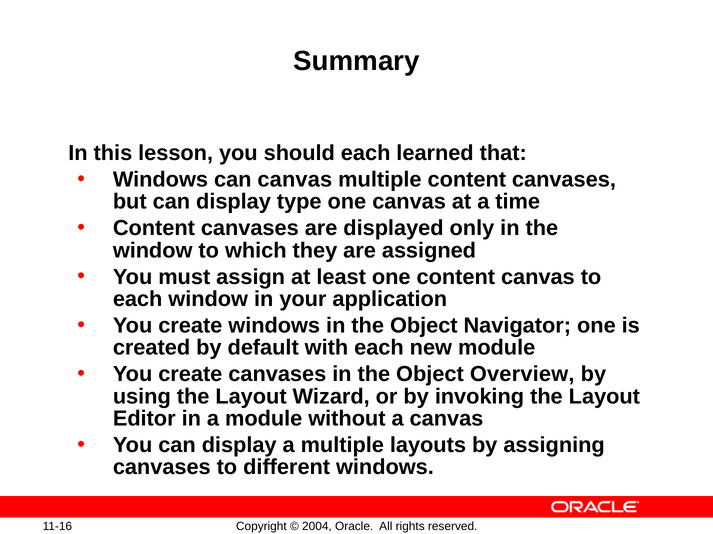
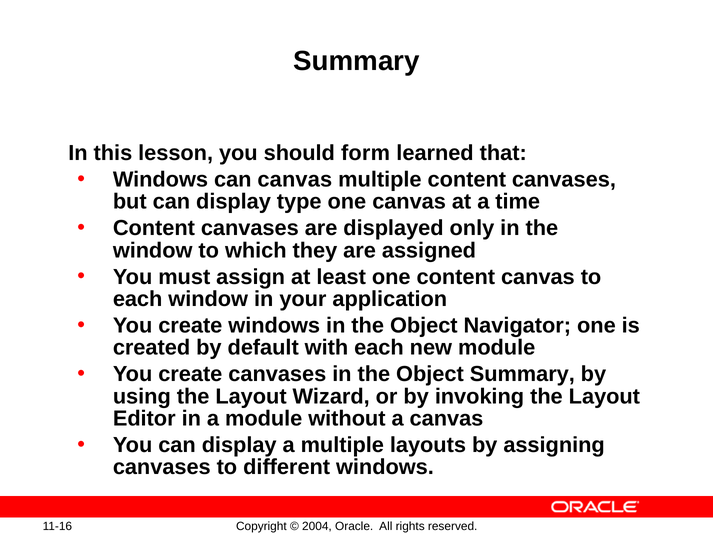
should each: each -> form (366, 153)
Object Overview: Overview -> Summary (522, 375)
